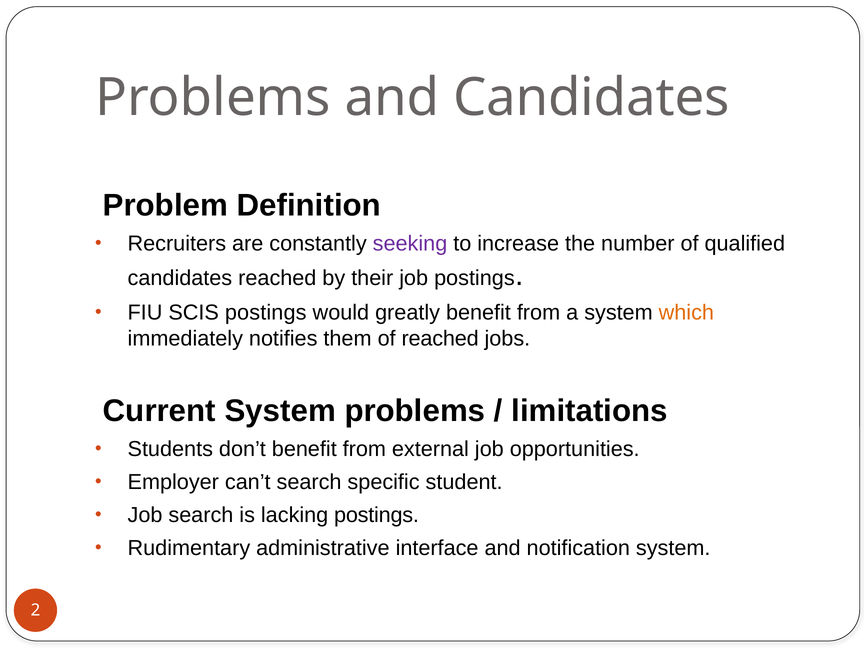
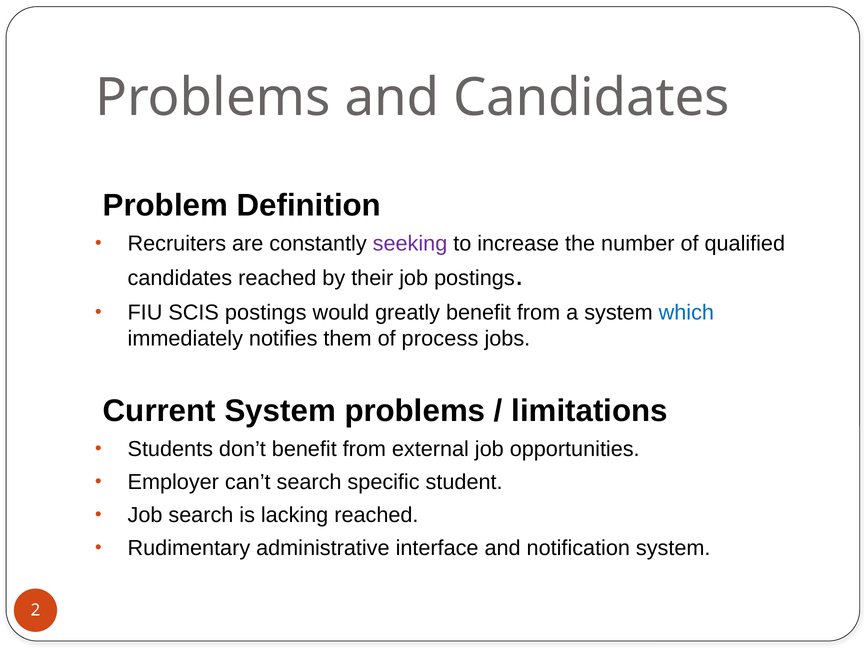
which colour: orange -> blue (686, 312)
of reached: reached -> process (440, 338)
lacking postings: postings -> reached (376, 515)
